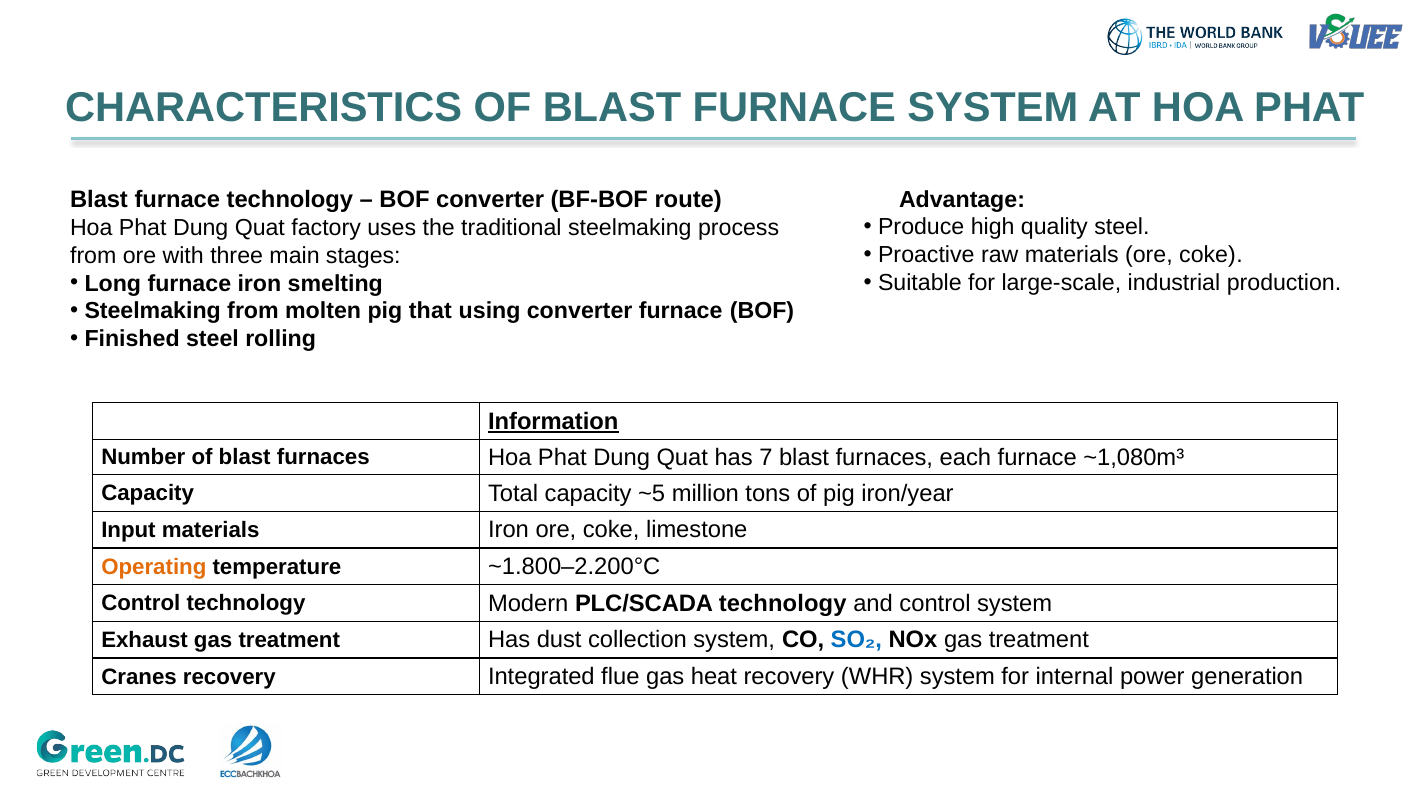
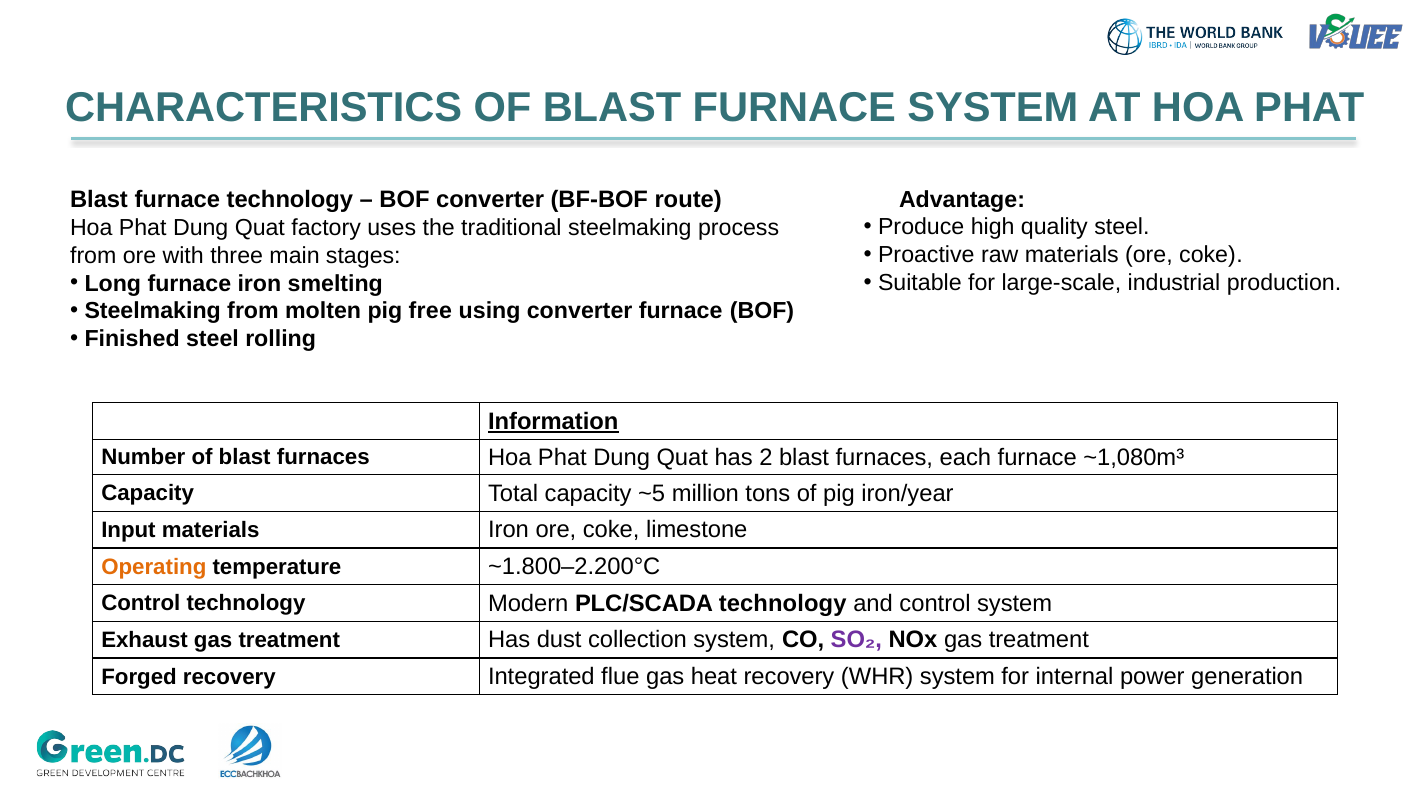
that: that -> free (430, 311)
7: 7 -> 2 (766, 457)
SO₂ colour: blue -> purple (856, 640)
Cranes: Cranes -> Forged (139, 677)
